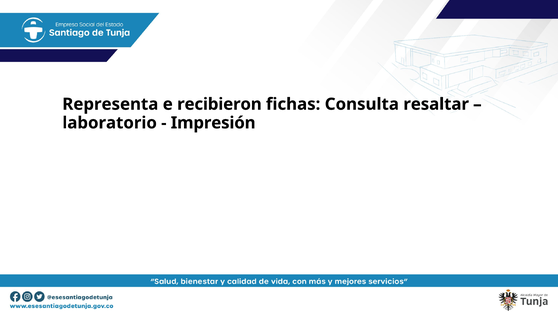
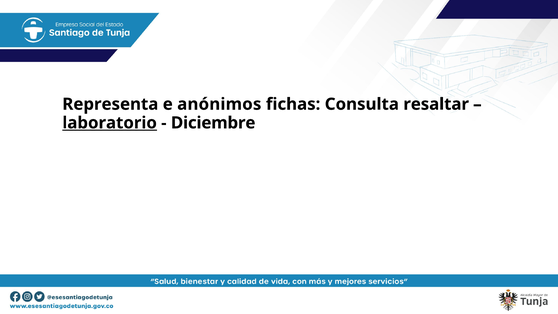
recibieron: recibieron -> anónimos (219, 104)
laboratorio underline: none -> present (110, 123)
Impresión: Impresión -> Diciembre (213, 123)
